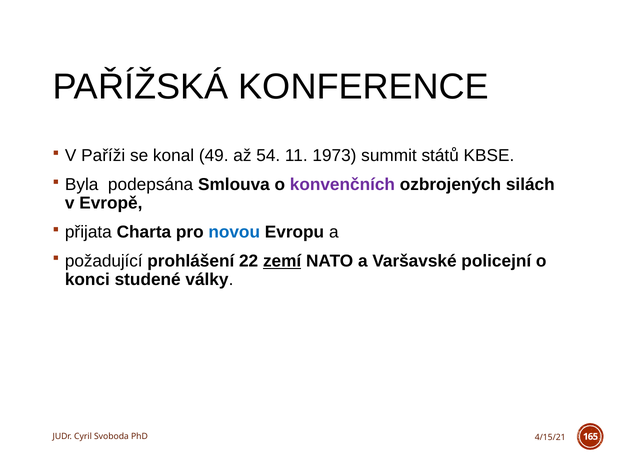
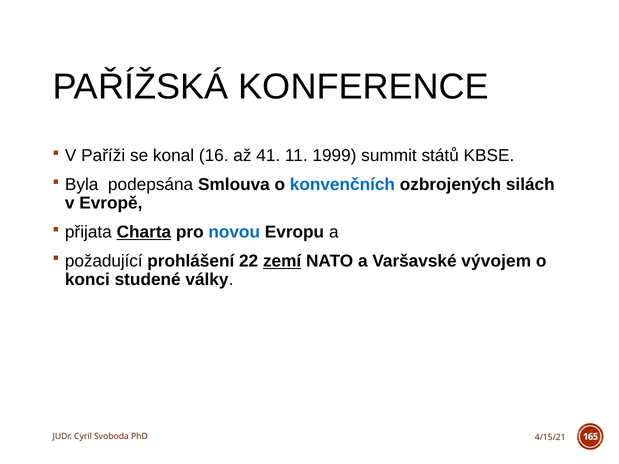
49: 49 -> 16 (214, 156)
54: 54 -> 41 (268, 156)
1973: 1973 -> 1999 (334, 156)
konvenčních colour: purple -> blue (342, 185)
Charta underline: none -> present (144, 232)
policejní: policejní -> vývojem (496, 261)
